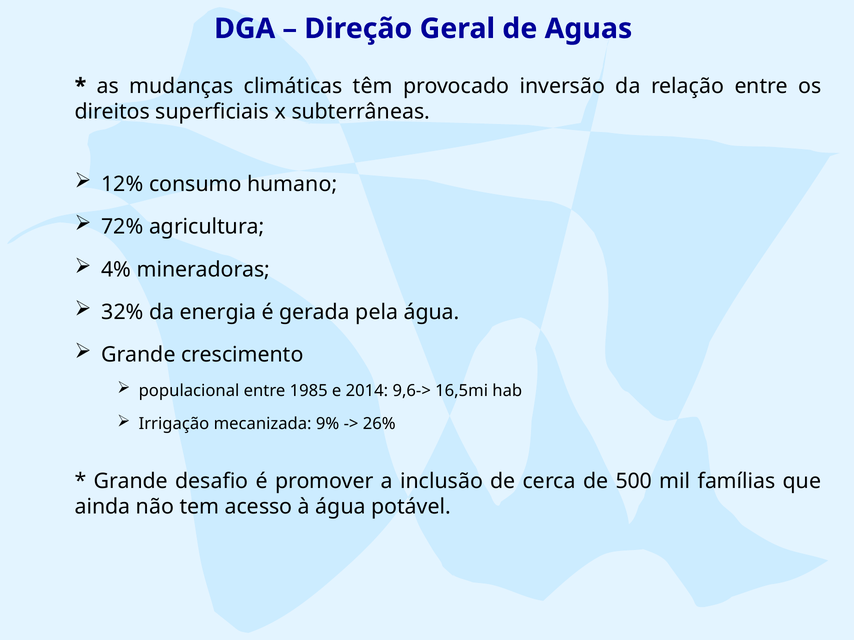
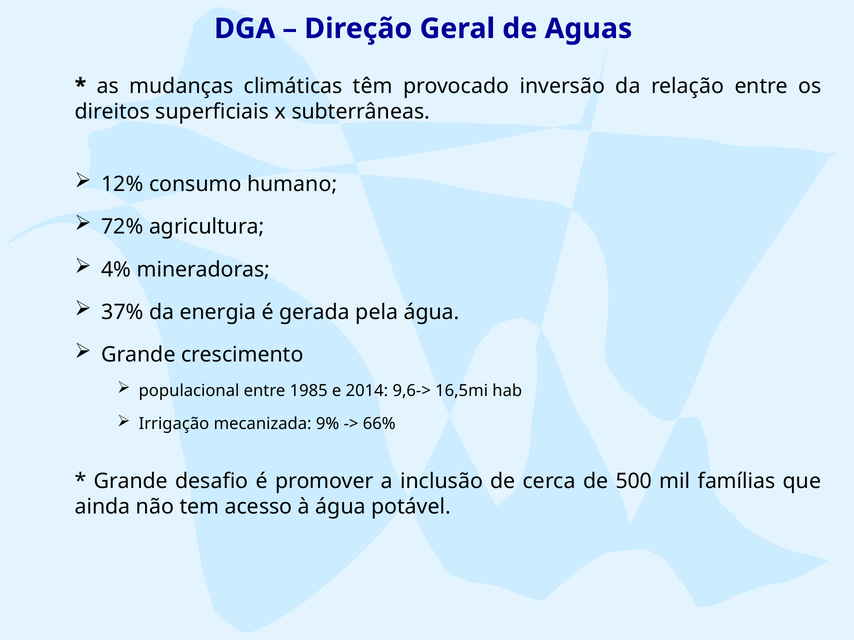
32%: 32% -> 37% (122, 312)
26%: 26% -> 66% (379, 424)
